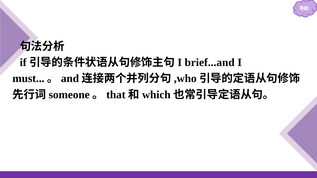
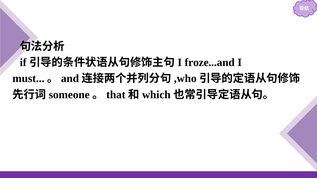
brief...and: brief...and -> froze...and (210, 63)
